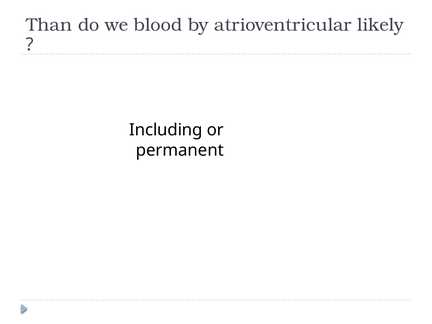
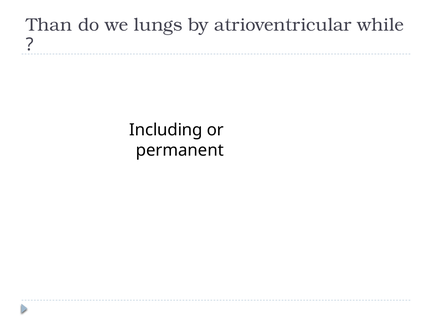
blood: blood -> lungs (158, 25)
likely: likely -> while (381, 25)
